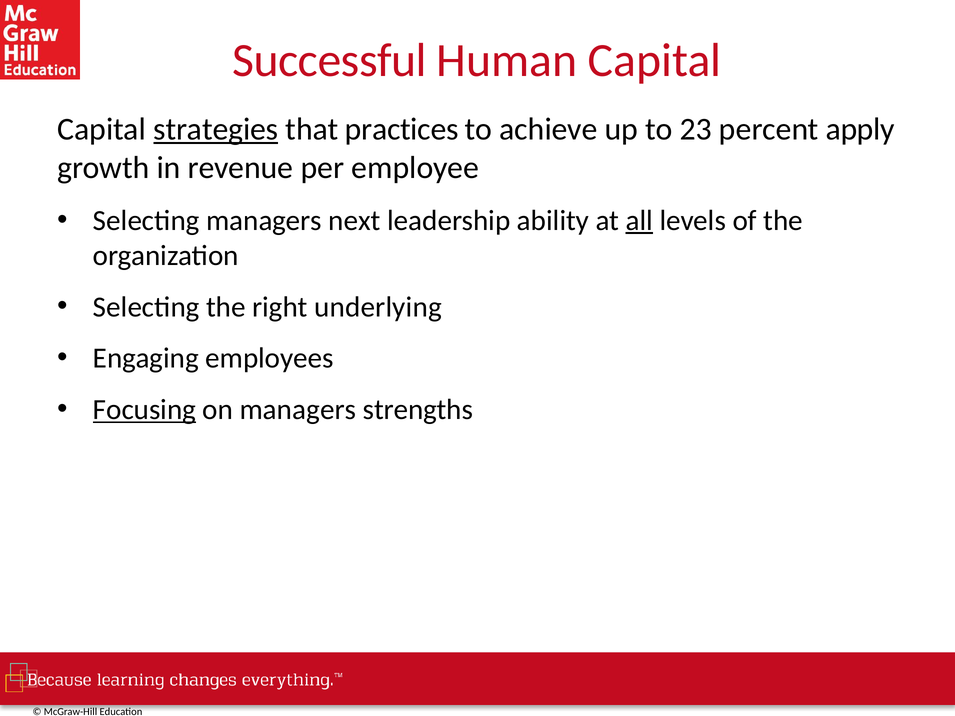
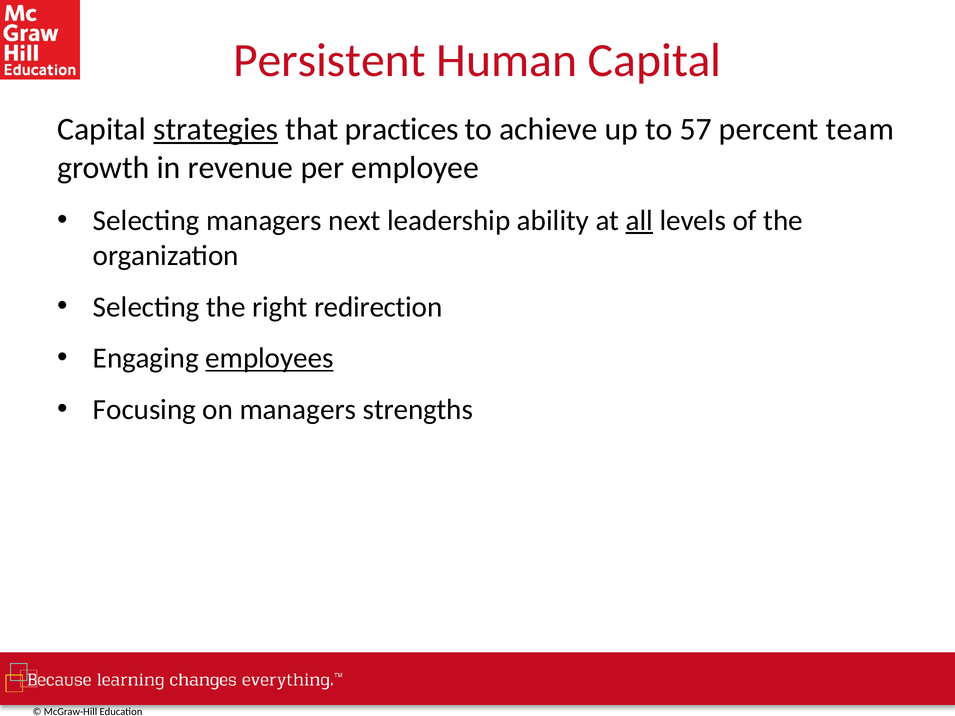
Successful: Successful -> Persistent (329, 61)
23: 23 -> 57 (696, 130)
apply: apply -> team (860, 130)
underlying: underlying -> redirection (378, 307)
employees underline: none -> present (270, 358)
Focusing underline: present -> none (144, 410)
